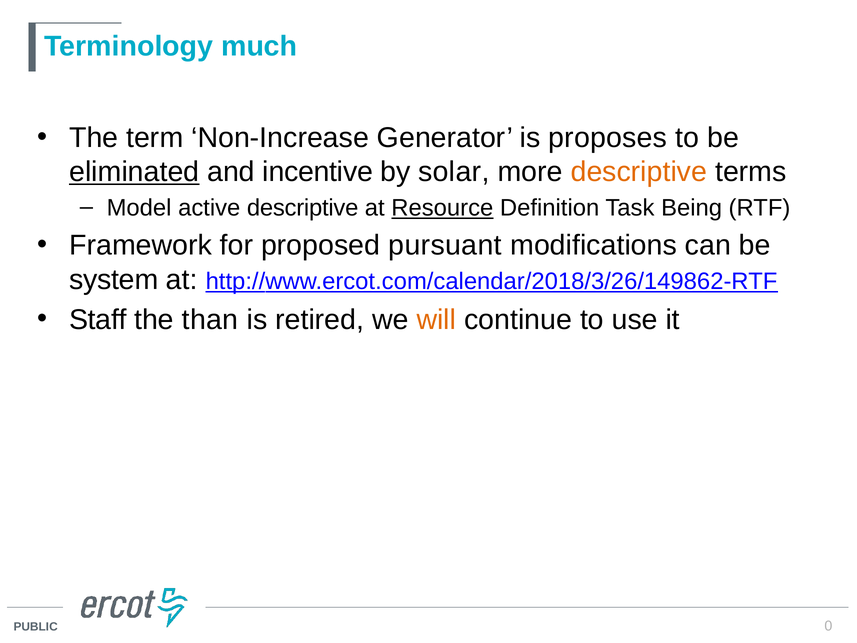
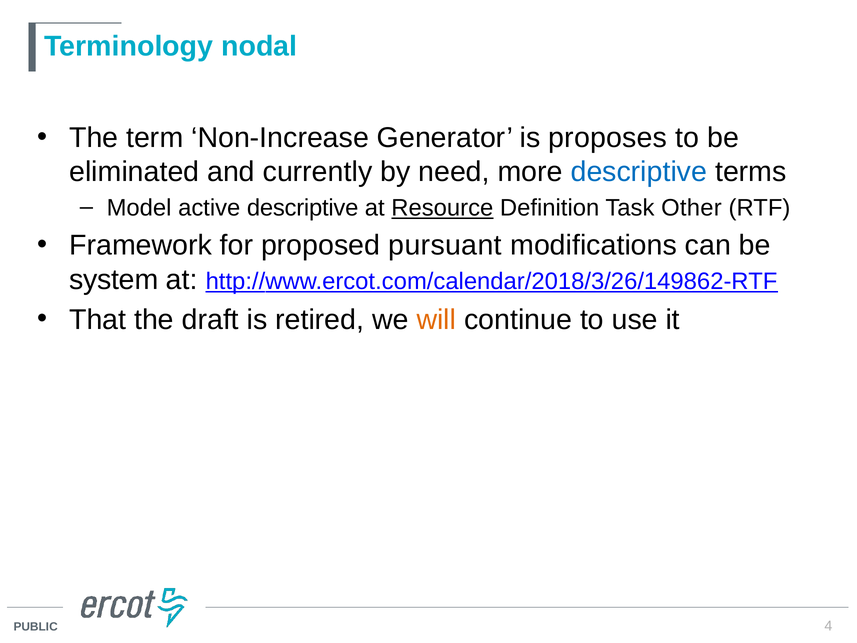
much: much -> nodal (259, 46)
eliminated underline: present -> none (134, 172)
incentive: incentive -> currently (318, 172)
solar: solar -> need (454, 172)
descriptive colour: orange -> blue (639, 172)
Being: Being -> Other (691, 208)
Staff: Staff -> That (98, 320)
than: than -> draft (210, 320)
0: 0 -> 4 (828, 626)
